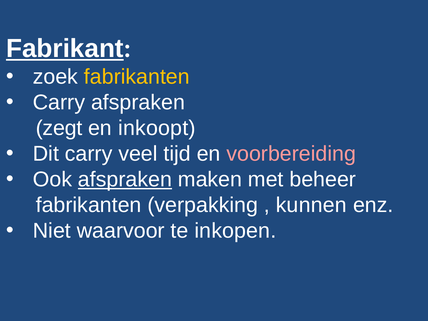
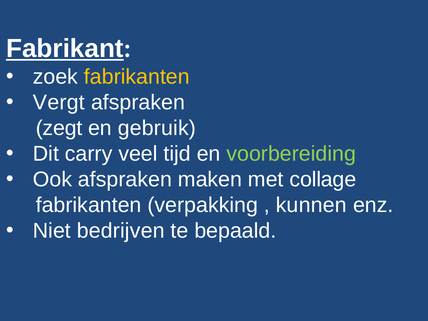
Carry: Carry -> Vergt (59, 103)
inkoopt: inkoopt -> gebruik (157, 128)
voorbereiding colour: pink -> light green (291, 154)
afspraken underline: present -> none (125, 180)
beheer: beheer -> collage (323, 180)
waarvoor: waarvoor -> bedrijven (121, 231)
inkopen: inkopen -> bepaald (235, 231)
